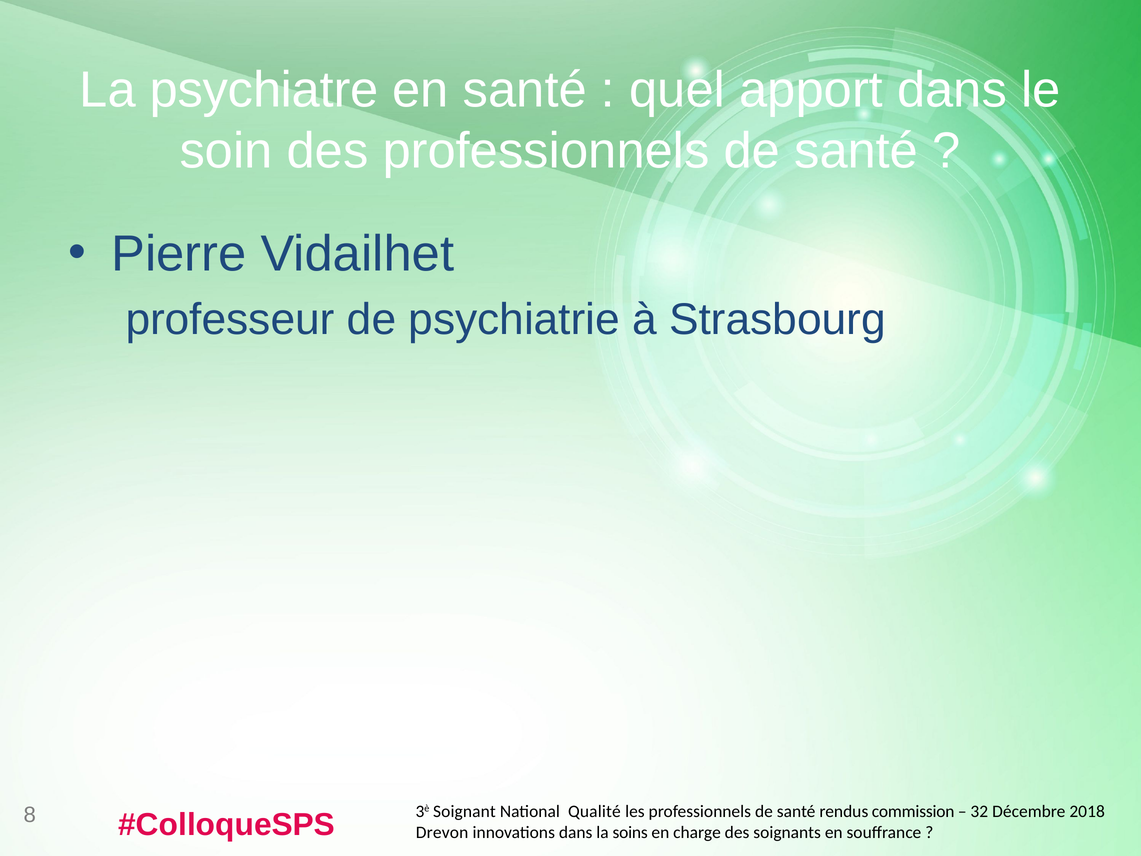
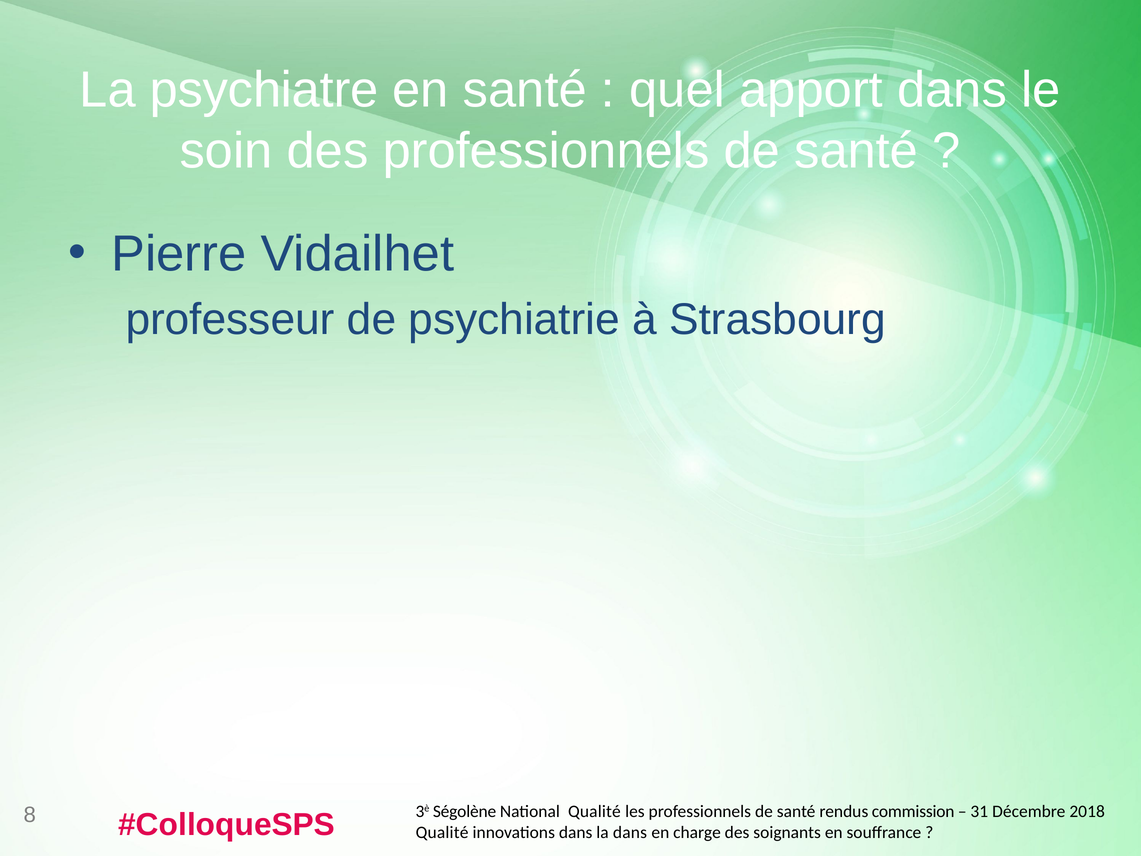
Soignant: Soignant -> Ségolène (465, 811)
32: 32 -> 31 (979, 811)
Drevon: Drevon -> Qualité (442, 832)
la soins: soins -> dans (630, 832)
